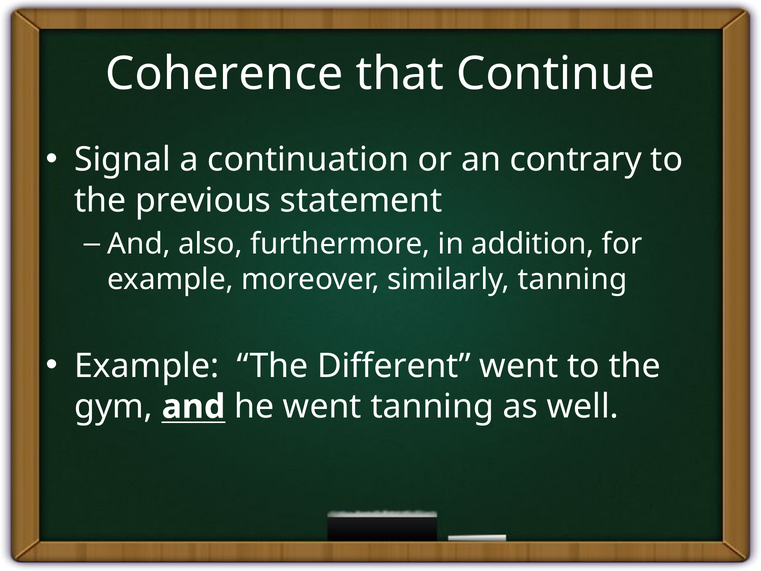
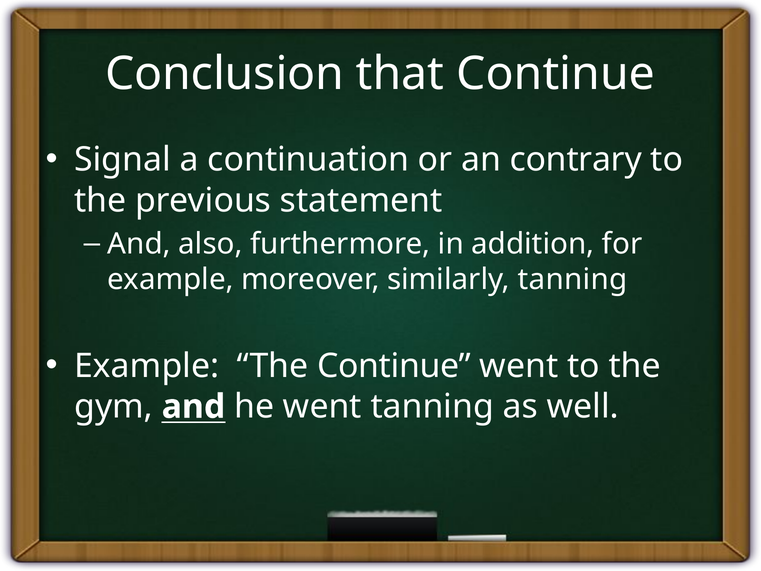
Coherence: Coherence -> Conclusion (225, 74)
The Different: Different -> Continue (394, 366)
